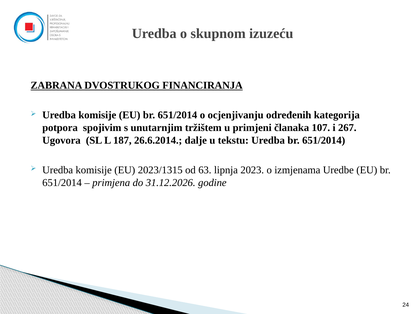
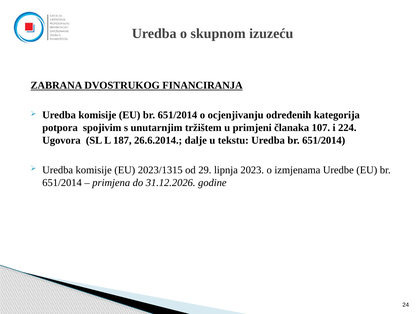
267: 267 -> 224 (347, 128)
63: 63 -> 29 (205, 170)
